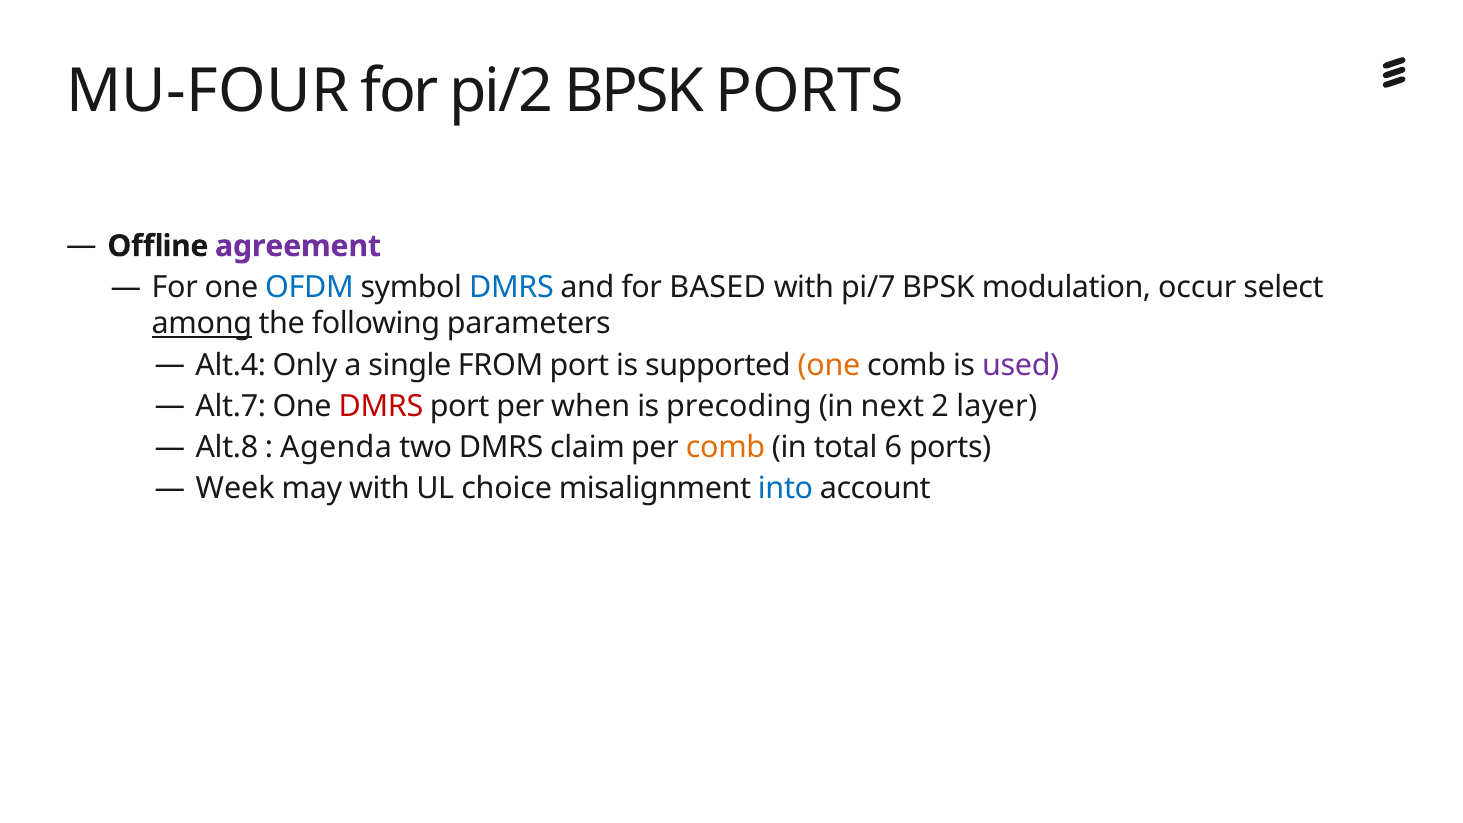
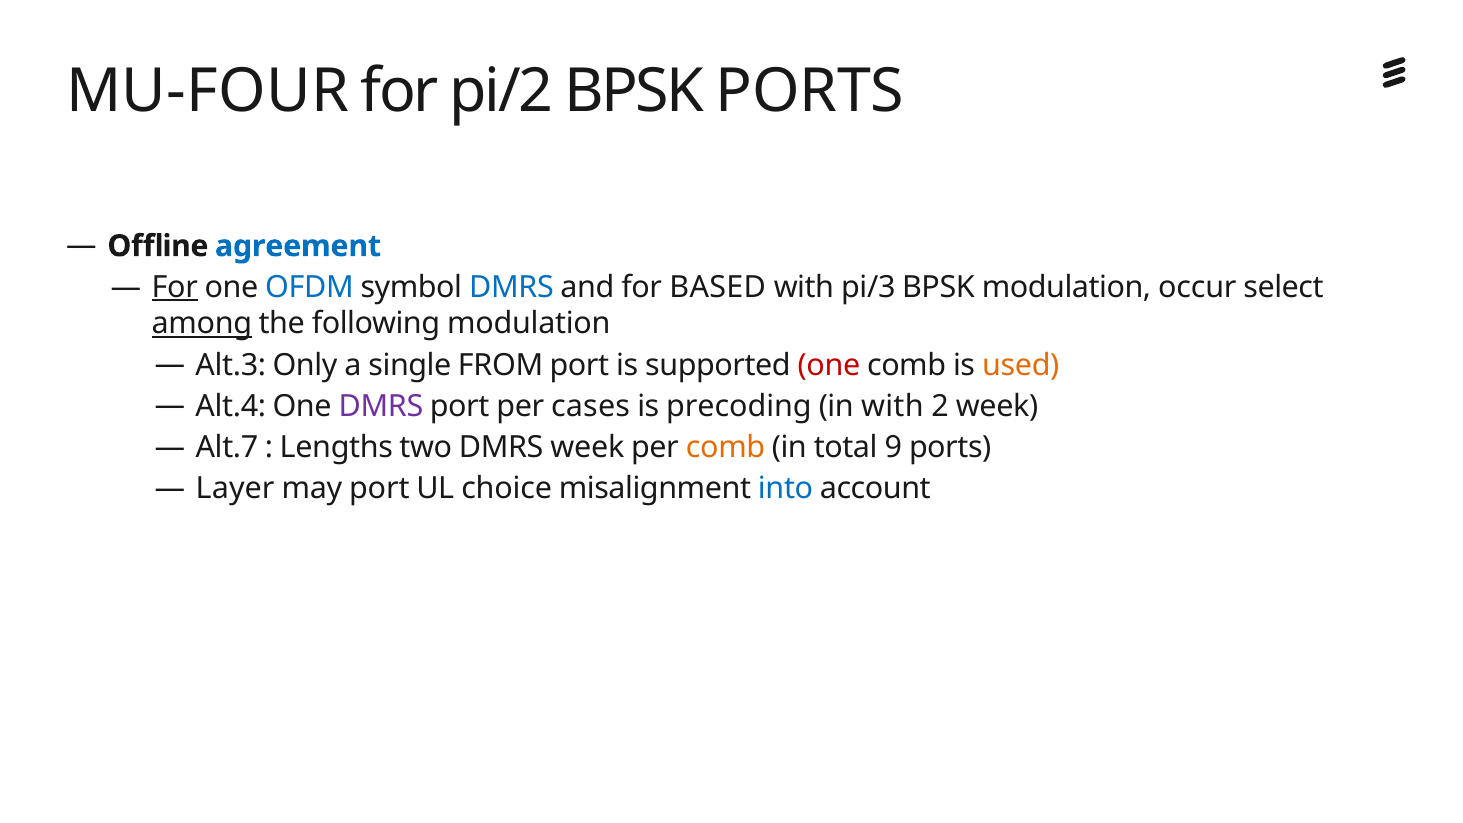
agreement colour: purple -> blue (298, 246)
For underline: none -> present (175, 287)
pi/7: pi/7 -> pi/3 (868, 287)
following parameters: parameters -> modulation (529, 324)
Alt.4: Alt.4 -> Alt.3 (231, 365)
one colour: orange -> red (829, 365)
used colour: purple -> orange (1021, 365)
Alt.7: Alt.7 -> Alt.4 (231, 406)
DMRS colour: red -> purple (381, 406)
when: when -> cases (591, 406)
in next: next -> with (892, 406)
2 layer: layer -> week (997, 406)
Alt.8: Alt.8 -> Alt.7 (227, 447)
Agenda: Agenda -> Lengths (336, 447)
DMRS claim: claim -> week (587, 447)
6: 6 -> 9 (893, 447)
Week: Week -> Layer (235, 489)
may with: with -> port (379, 489)
